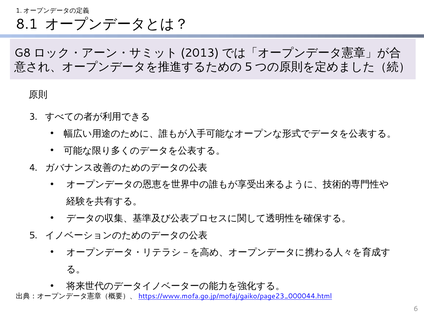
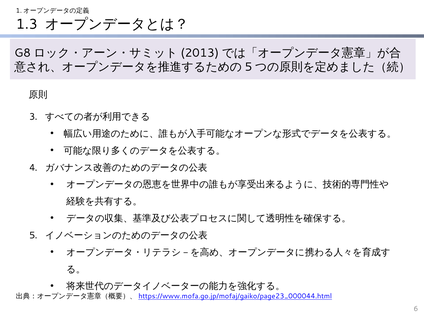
8.1: 8.1 -> 1.3 (27, 24)
